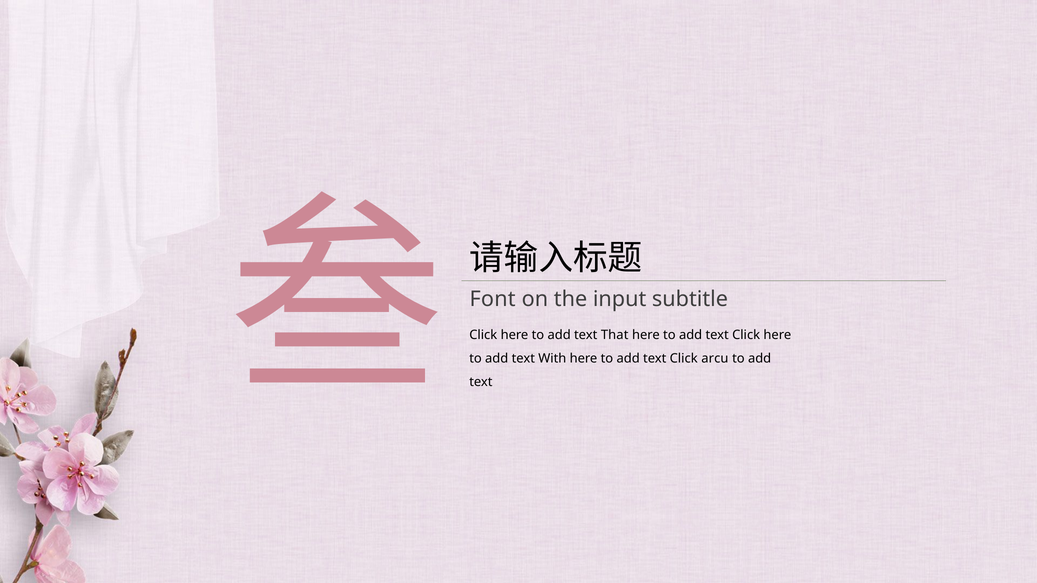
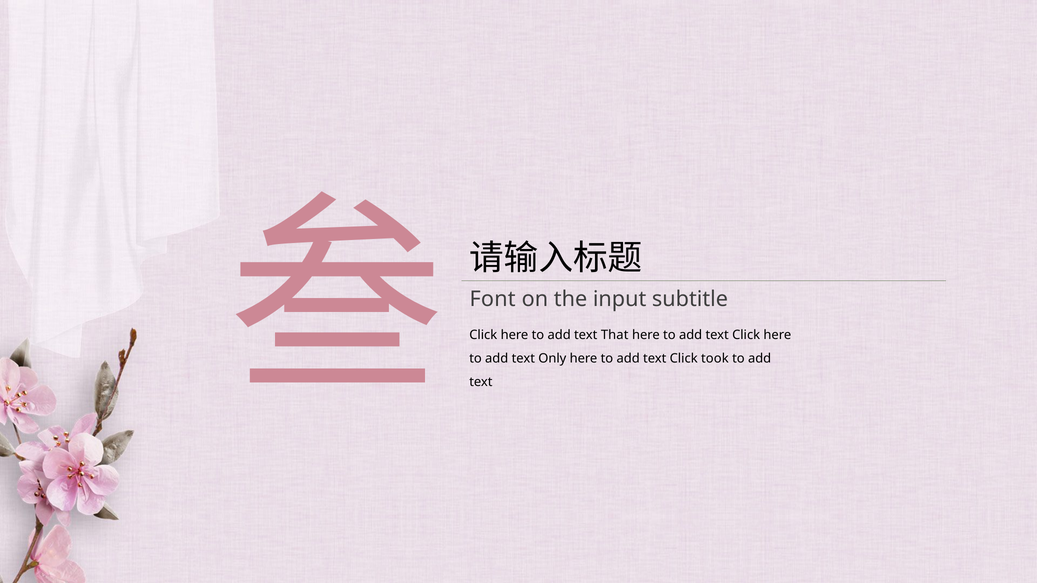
With: With -> Only (552, 359)
arcu: arcu -> took (715, 359)
